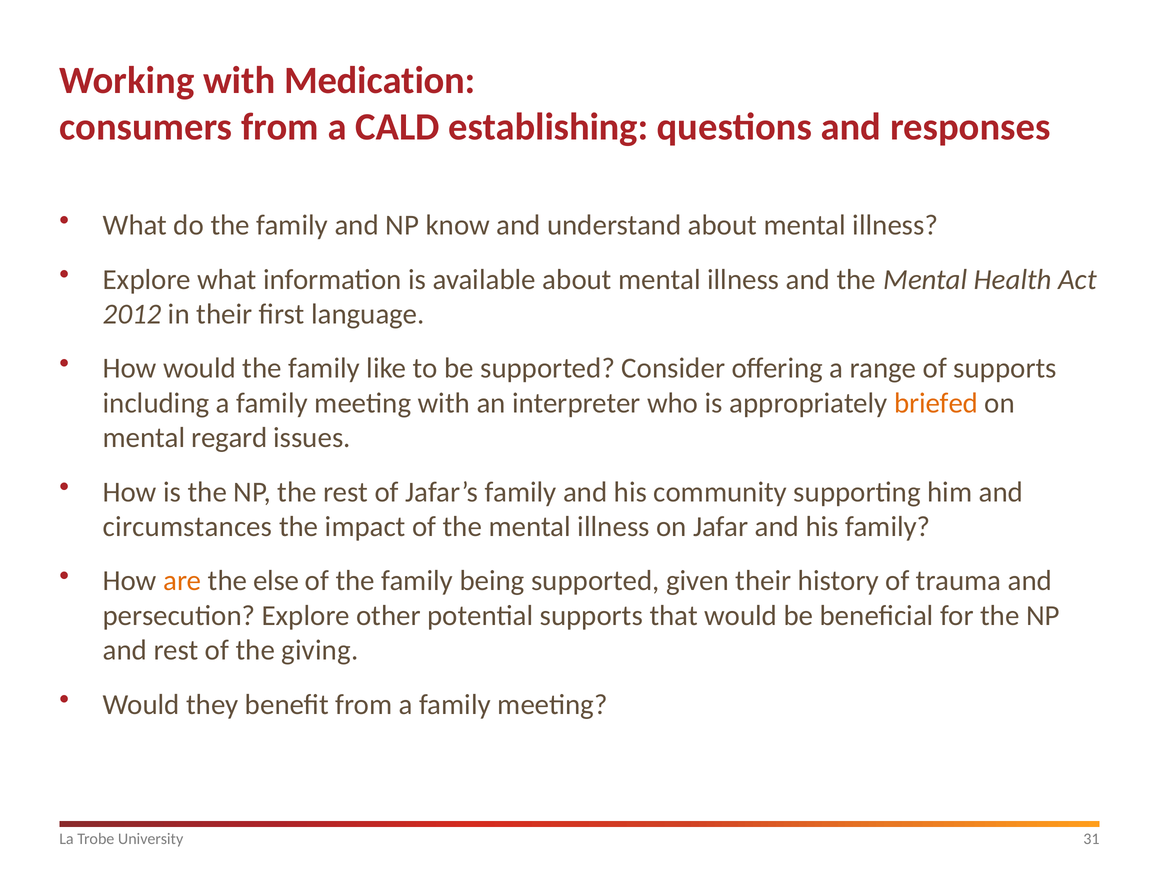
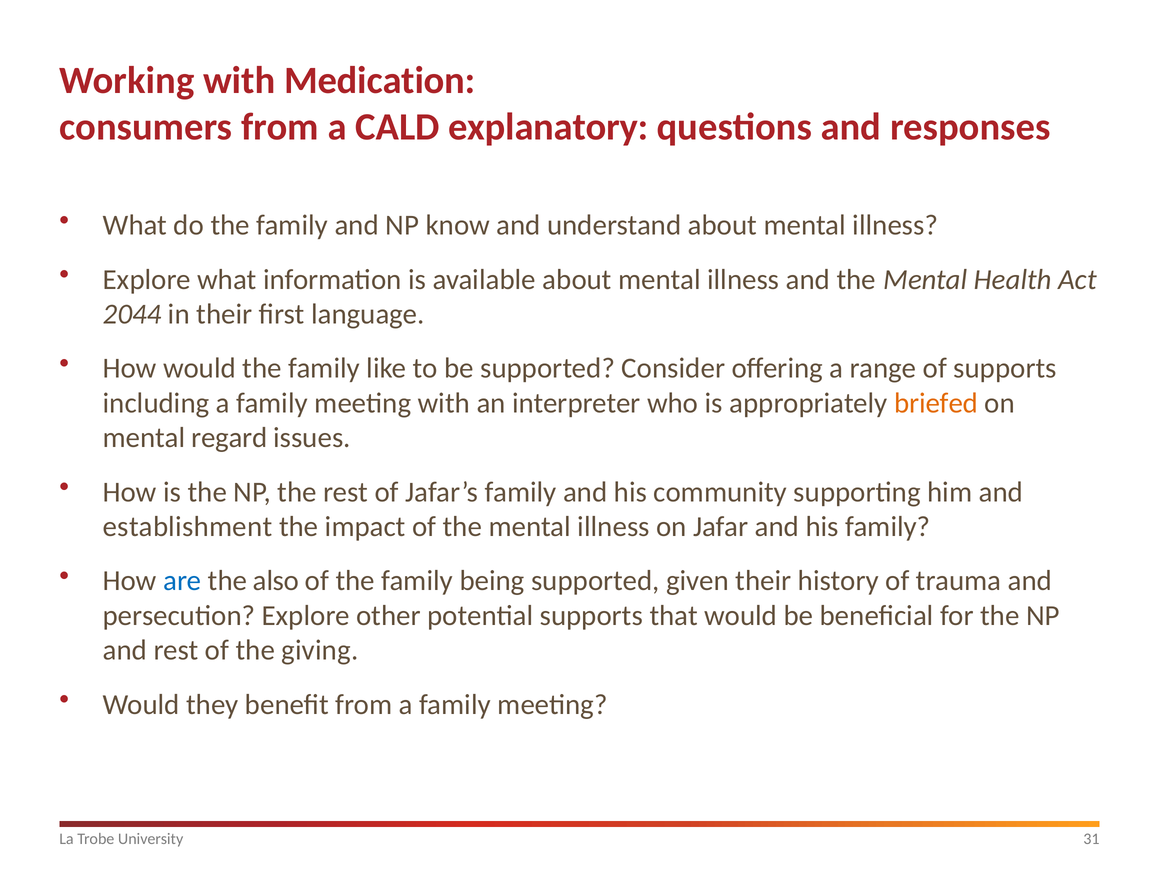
establishing: establishing -> explanatory (548, 127)
2012: 2012 -> 2044 (132, 314)
circumstances: circumstances -> establishment (188, 527)
are colour: orange -> blue (182, 581)
else: else -> also (276, 581)
